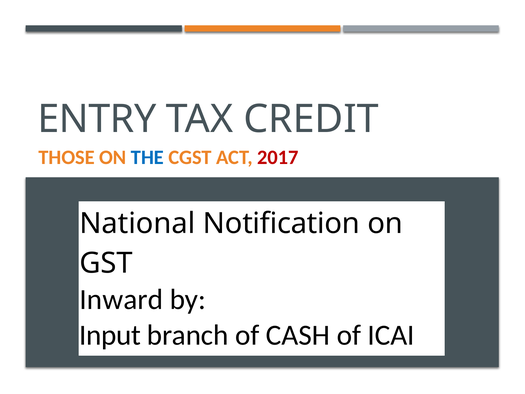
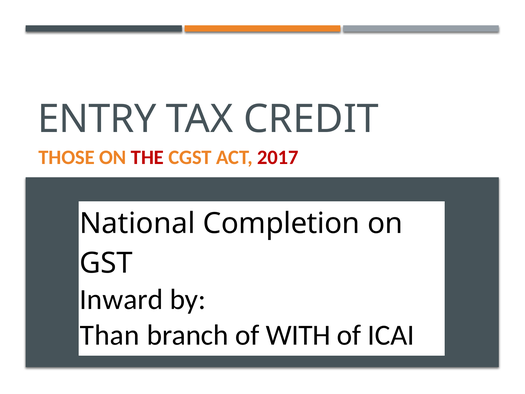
THE colour: blue -> red (147, 157)
Notification: Notification -> Completion (281, 223)
Input: Input -> Than (110, 335)
CASH: CASH -> WITH (298, 335)
